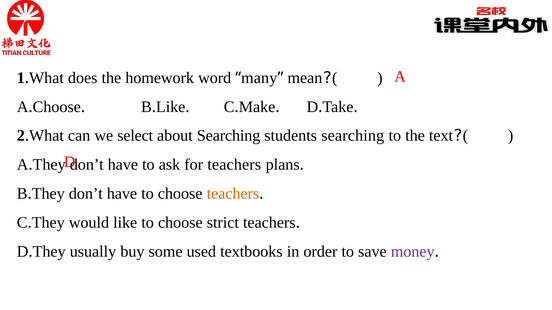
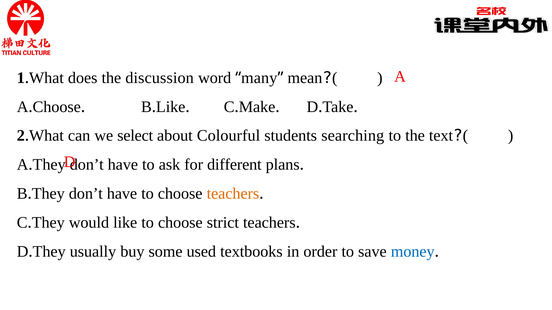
homework: homework -> discussion (160, 78)
about Searching: Searching -> Colourful (229, 136)
for teachers: teachers -> different (234, 165)
money colour: purple -> blue (413, 252)
